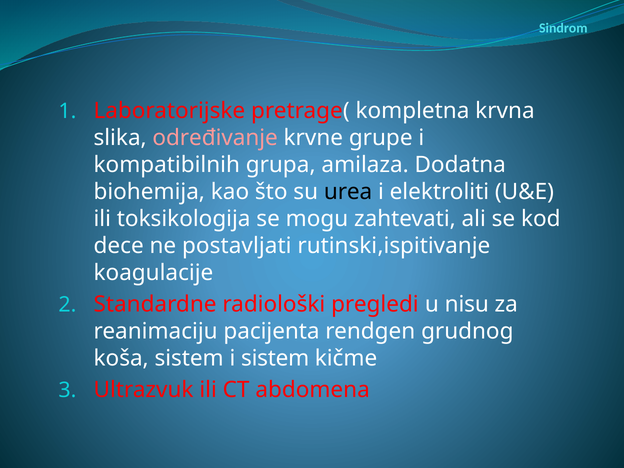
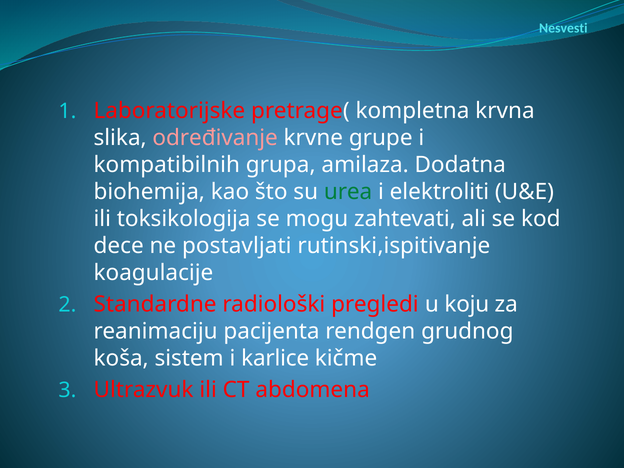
Sindrom: Sindrom -> Nesvesti (563, 28)
urea colour: black -> green (348, 192)
nisu: nisu -> koju (467, 304)
i sistem: sistem -> karlice (275, 358)
